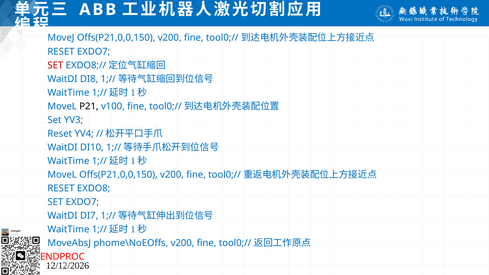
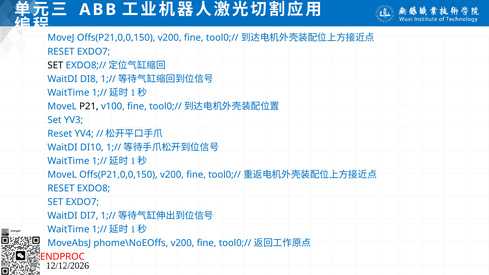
SET colour: red -> black (55, 65)
